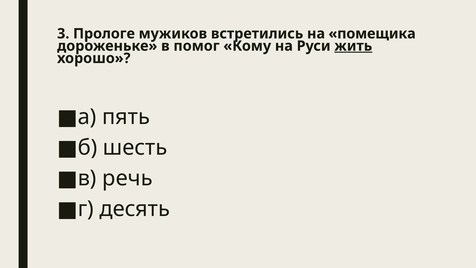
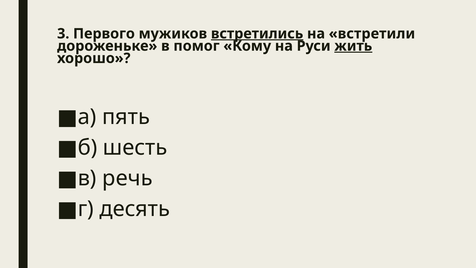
Прологе: Прологе -> Первого (104, 34)
встретились underline: none -> present (257, 34)
помещика: помещика -> встретили (372, 34)
